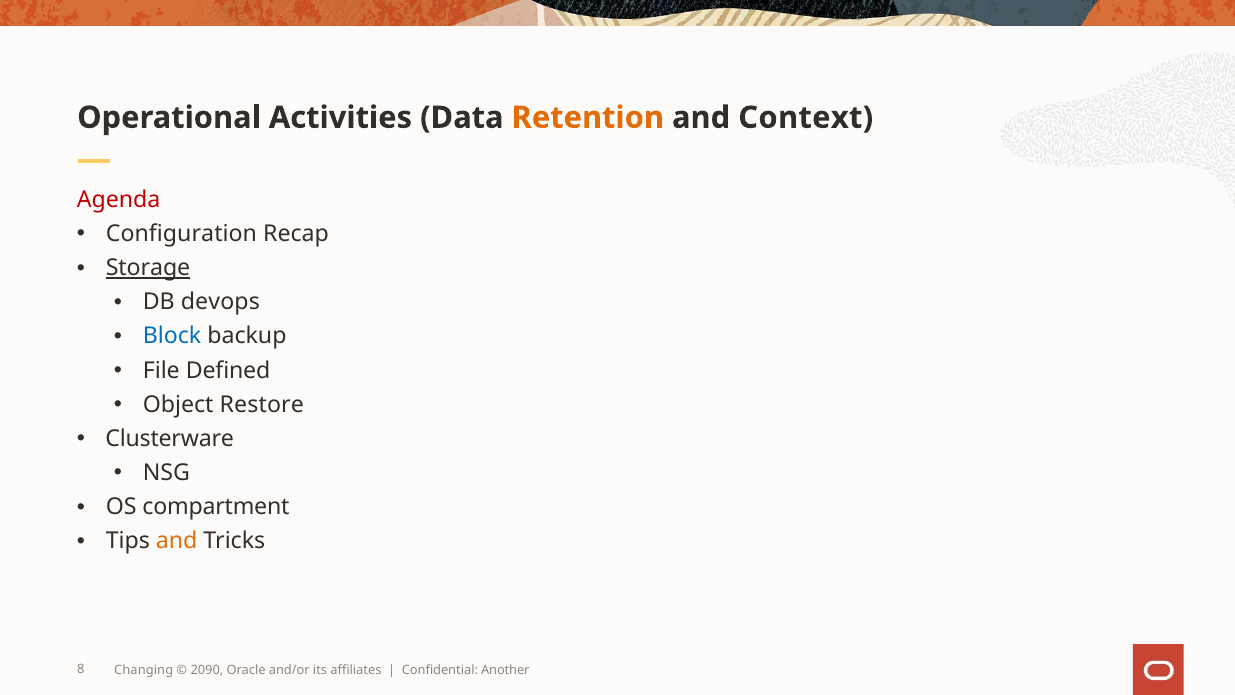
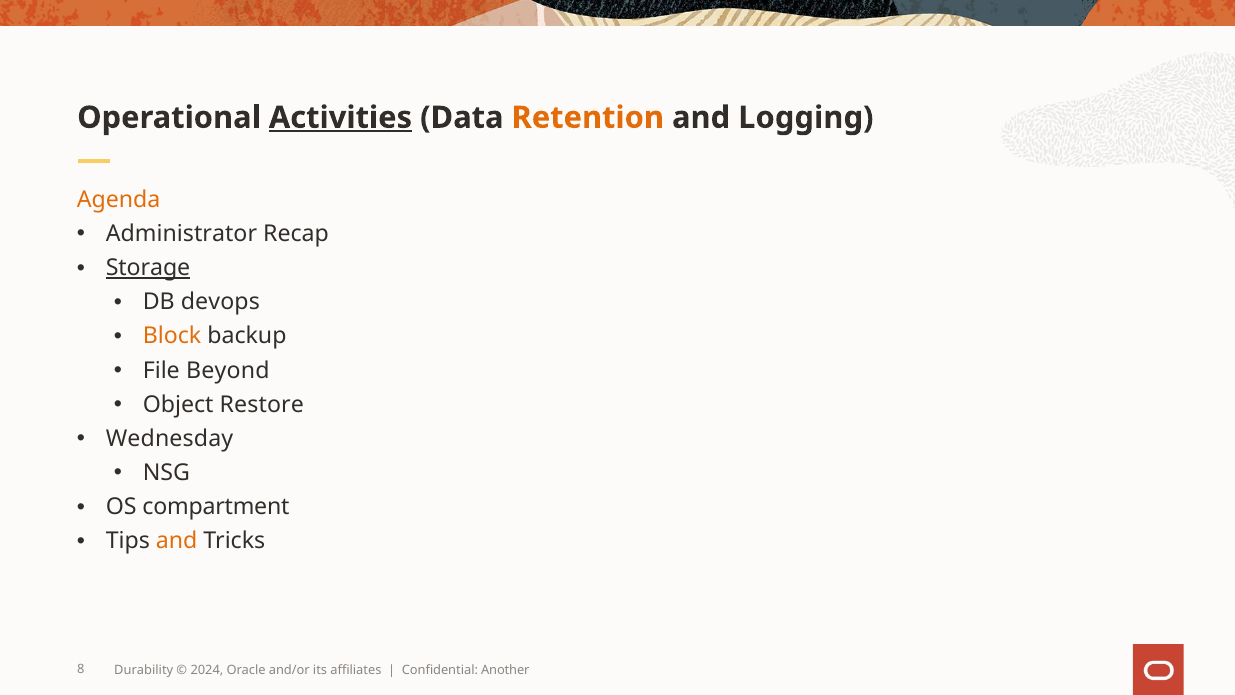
Activities underline: none -> present (340, 118)
Context: Context -> Logging (806, 118)
Agenda colour: red -> orange (119, 200)
Configuration: Configuration -> Administrator (181, 234)
Block colour: blue -> orange (172, 336)
Defined: Defined -> Beyond (228, 370)
Clusterware: Clusterware -> Wednesday (170, 439)
Changing: Changing -> Durability (144, 670)
2090: 2090 -> 2024 (207, 670)
